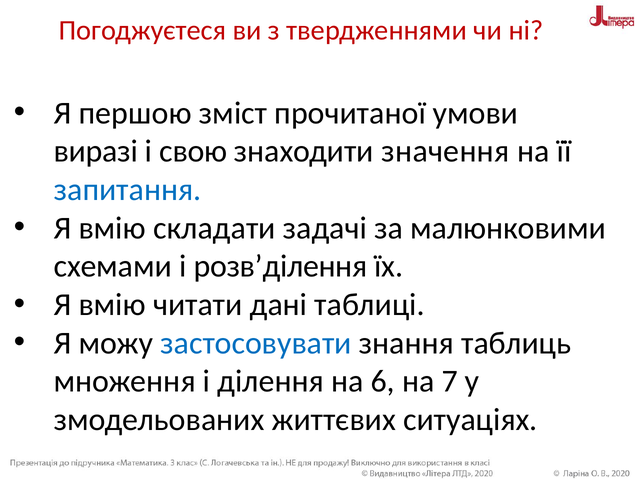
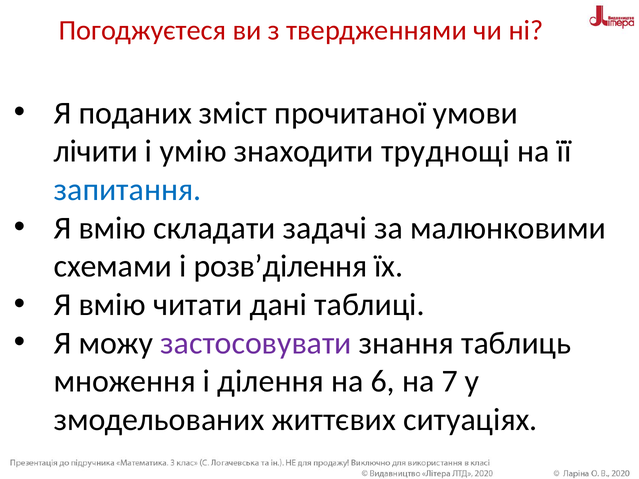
першою: першою -> поданих (135, 113)
виразі: виразі -> лічити (96, 152)
свою: свою -> умію (193, 152)
значення: значення -> труднощі (445, 152)
застосовувати colour: blue -> purple (256, 343)
